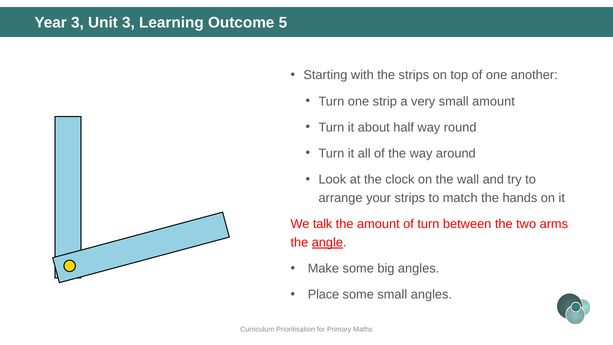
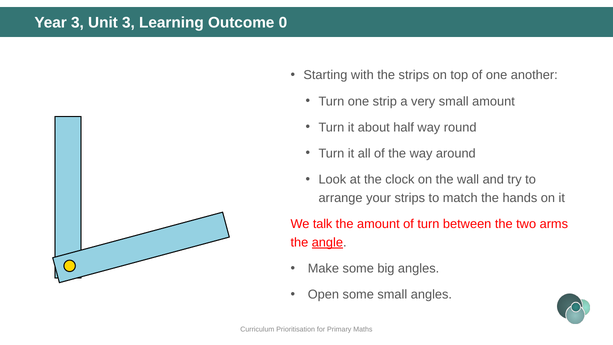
5: 5 -> 0 (283, 23)
Place: Place -> Open (323, 294)
